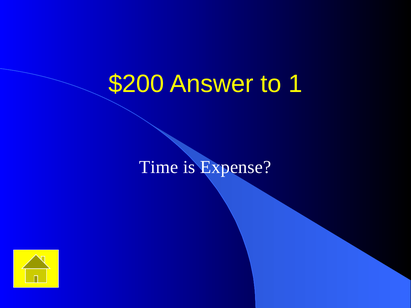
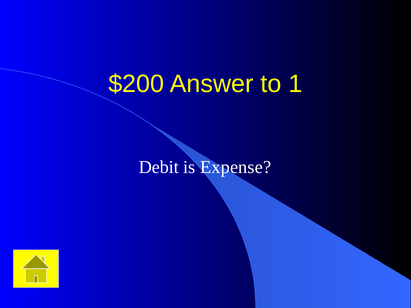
Time: Time -> Debit (159, 167)
